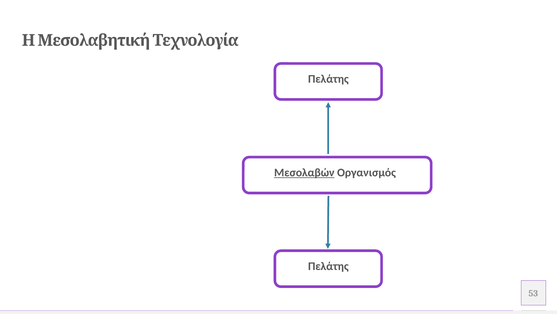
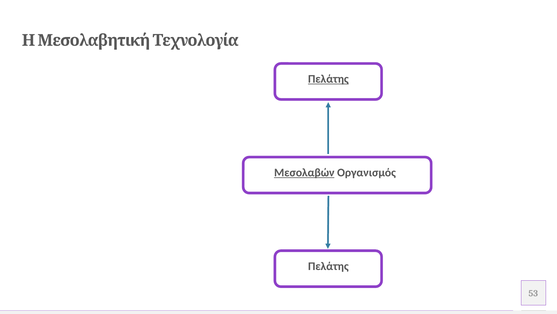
Πελάτης underline: none -> present (328, 79)
